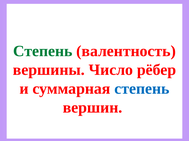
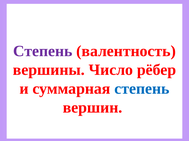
Степень colour: green -> purple (43, 51)
